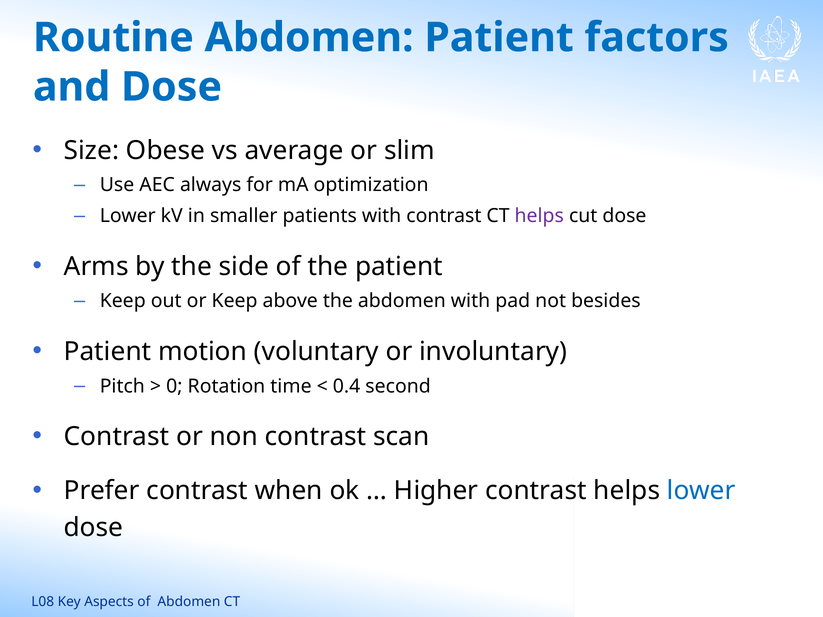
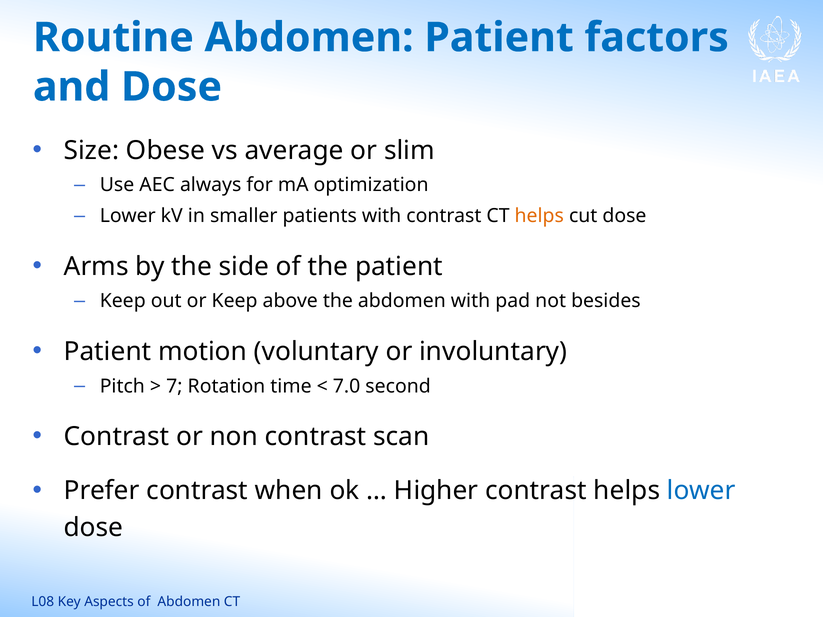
helps colour: purple -> orange (539, 216)
0: 0 -> 7 (174, 386)
0.4: 0.4 -> 7.0 (347, 386)
